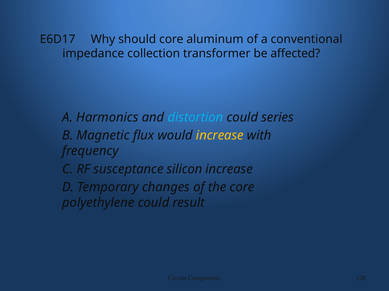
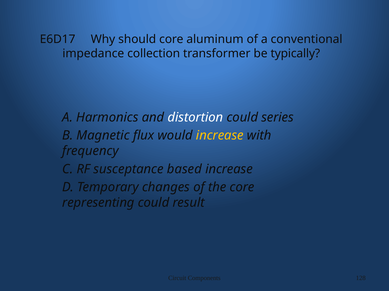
affected: affected -> typically (295, 53)
distortion colour: light blue -> white (195, 118)
silicon: silicon -> based (184, 169)
polyethylene: polyethylene -> representing (98, 203)
